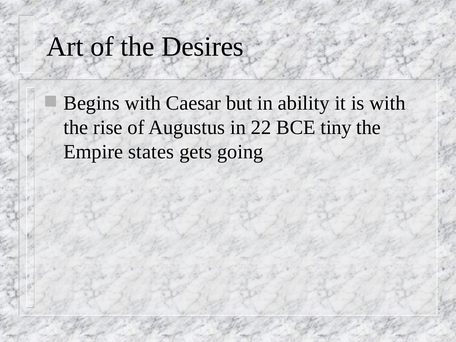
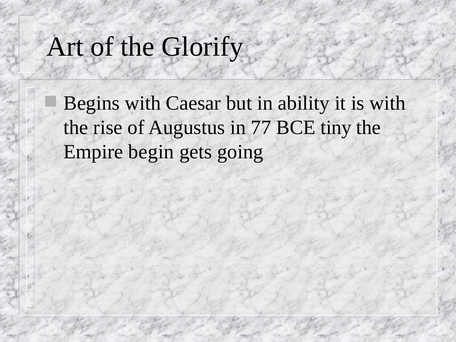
Desires: Desires -> Glorify (203, 47)
22: 22 -> 77 (261, 128)
states: states -> begin (151, 152)
